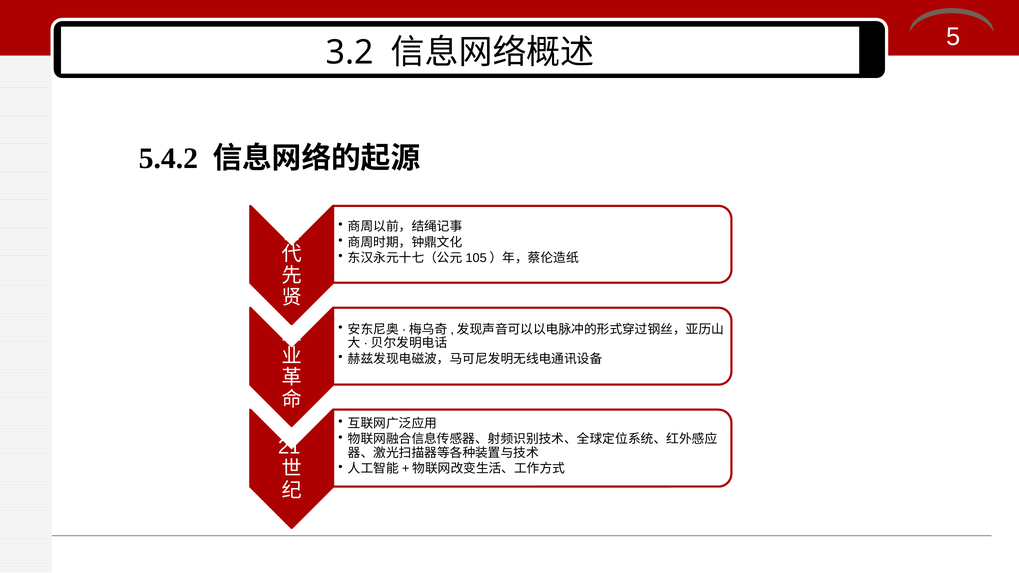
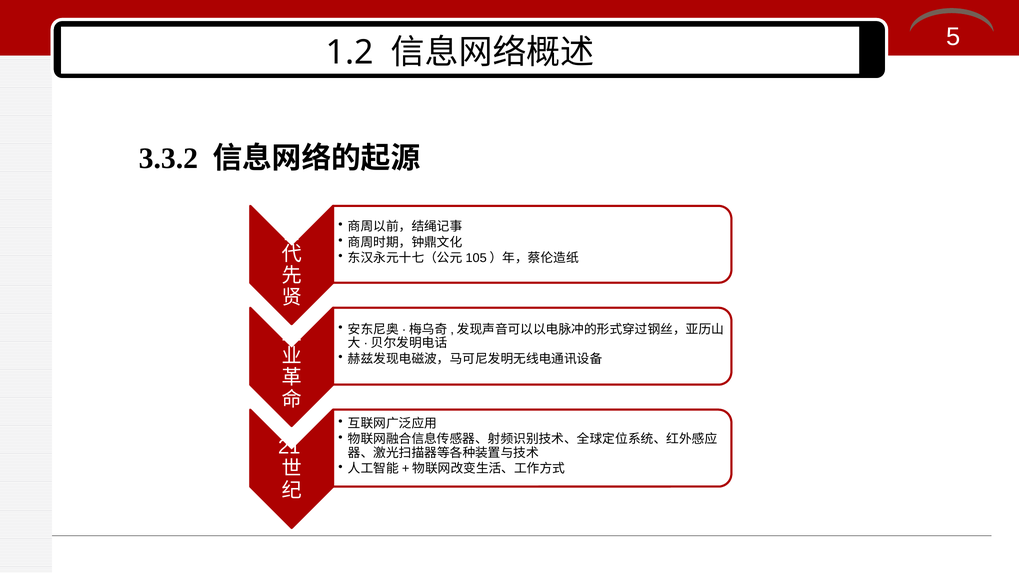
3.2: 3.2 -> 1.2 (350, 53)
5.4.2: 5.4.2 -> 3.3.2 (168, 158)
